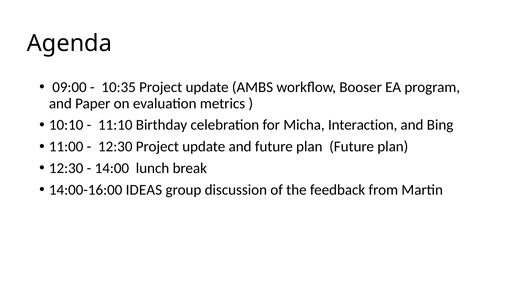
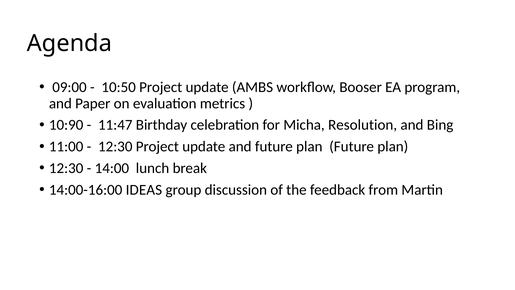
10:35: 10:35 -> 10:50 (119, 87)
10:10: 10:10 -> 10:90 (66, 125)
11:10: 11:10 -> 11:47 (115, 125)
Interaction: Interaction -> Resolution (363, 125)
